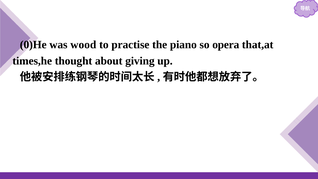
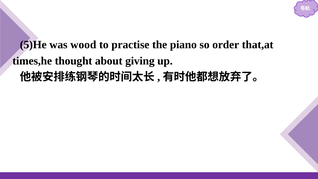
0)He: 0)He -> 5)He (33, 45)
opera: opera -> order (226, 45)
